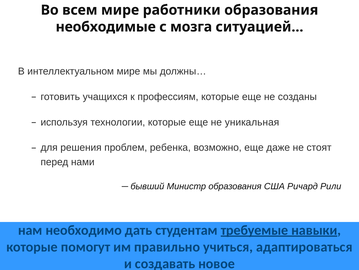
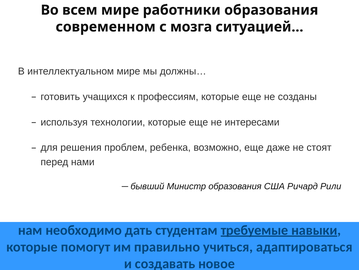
необходимые: необходимые -> современном (106, 27)
уникальная: уникальная -> интересами (252, 122)
